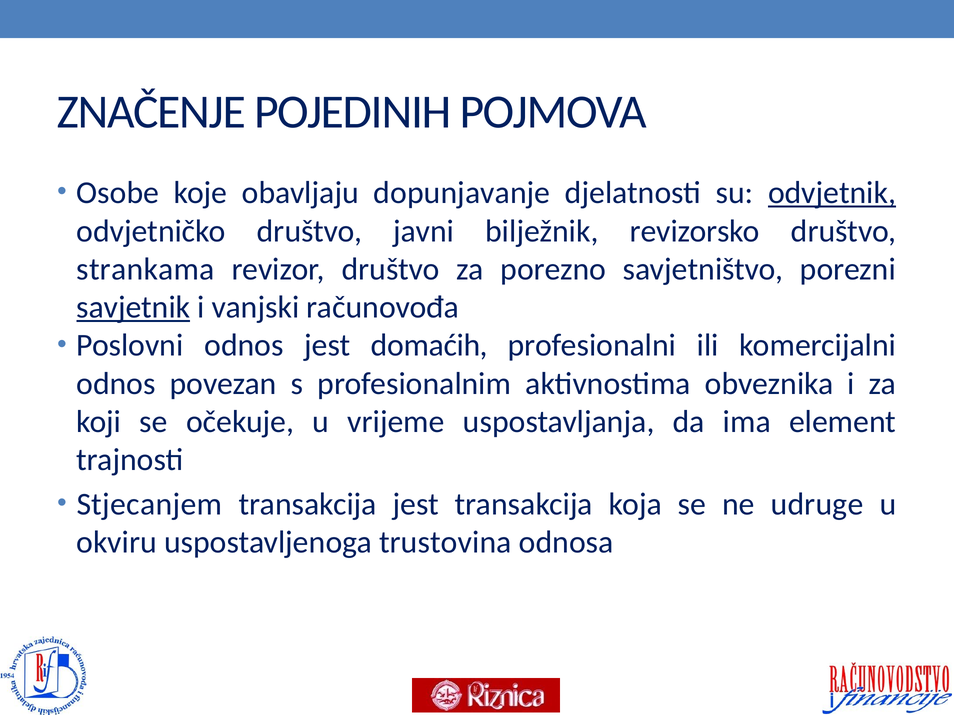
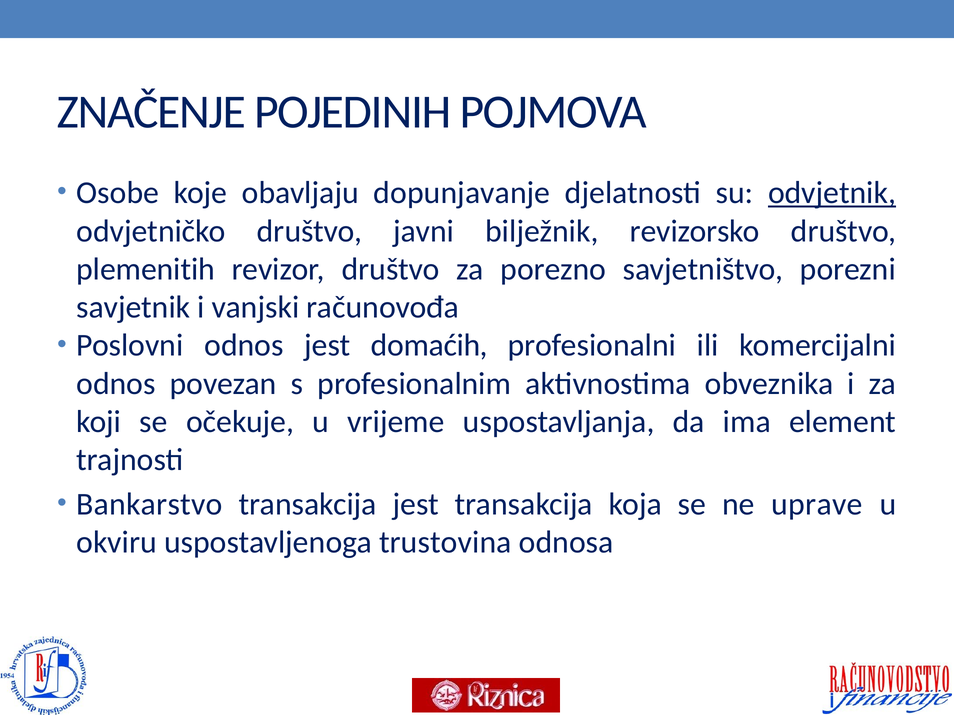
strankama: strankama -> plemenitih (146, 269)
savjetnik underline: present -> none (133, 308)
Stjecanjem: Stjecanjem -> Bankarstvo (149, 505)
udruge: udruge -> uprave (817, 505)
